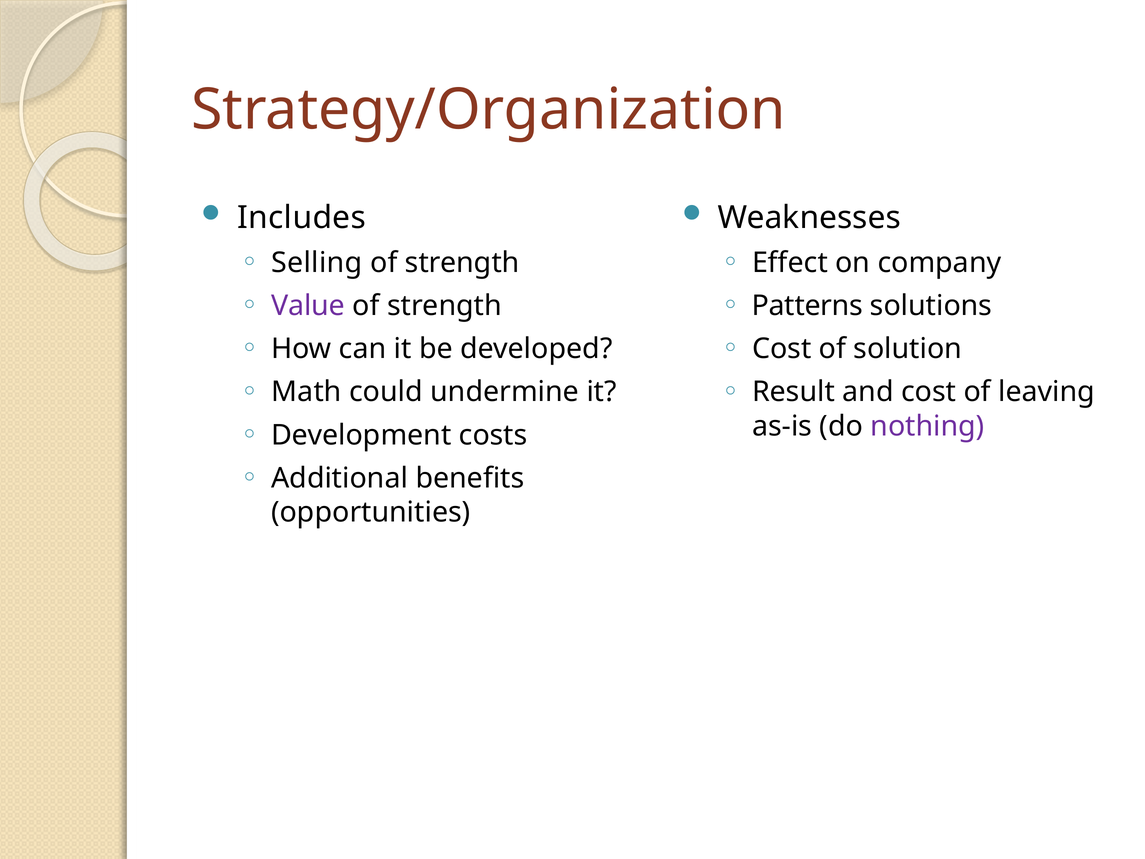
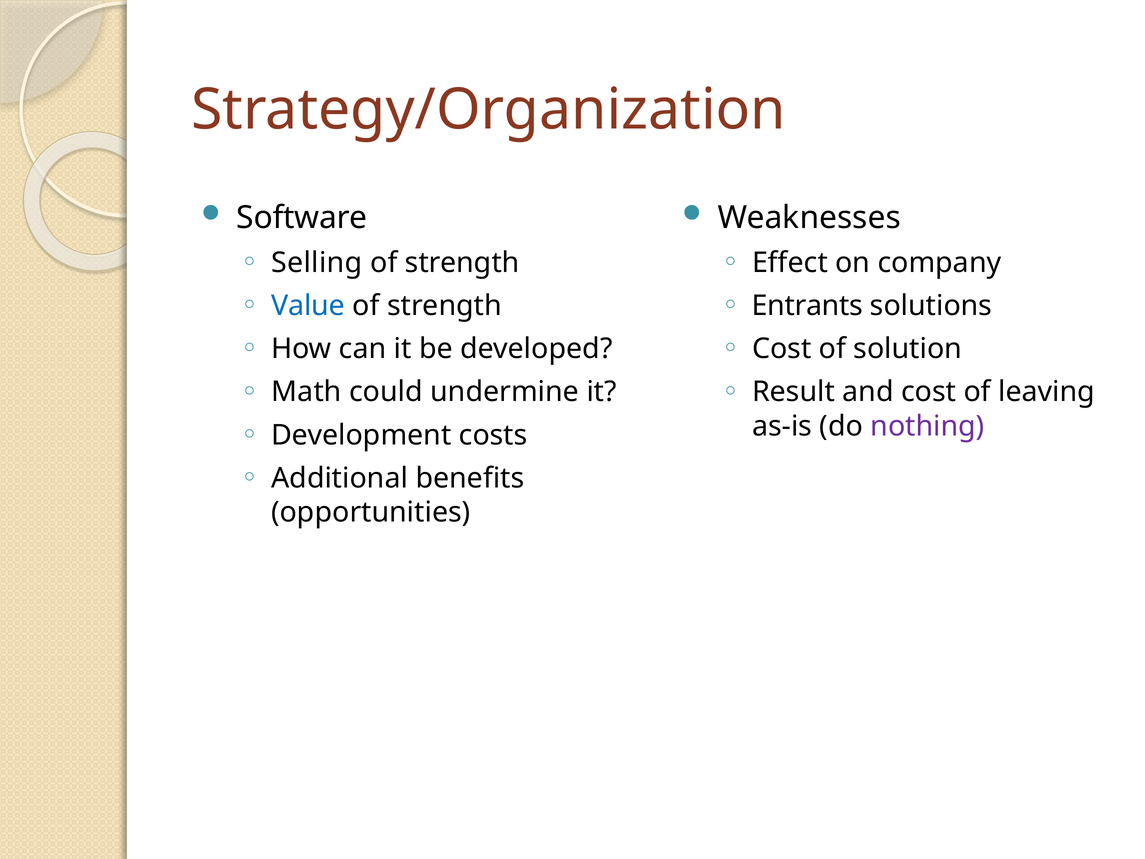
Includes: Includes -> Software (302, 218)
Value colour: purple -> blue (308, 306)
Patterns: Patterns -> Entrants (807, 306)
